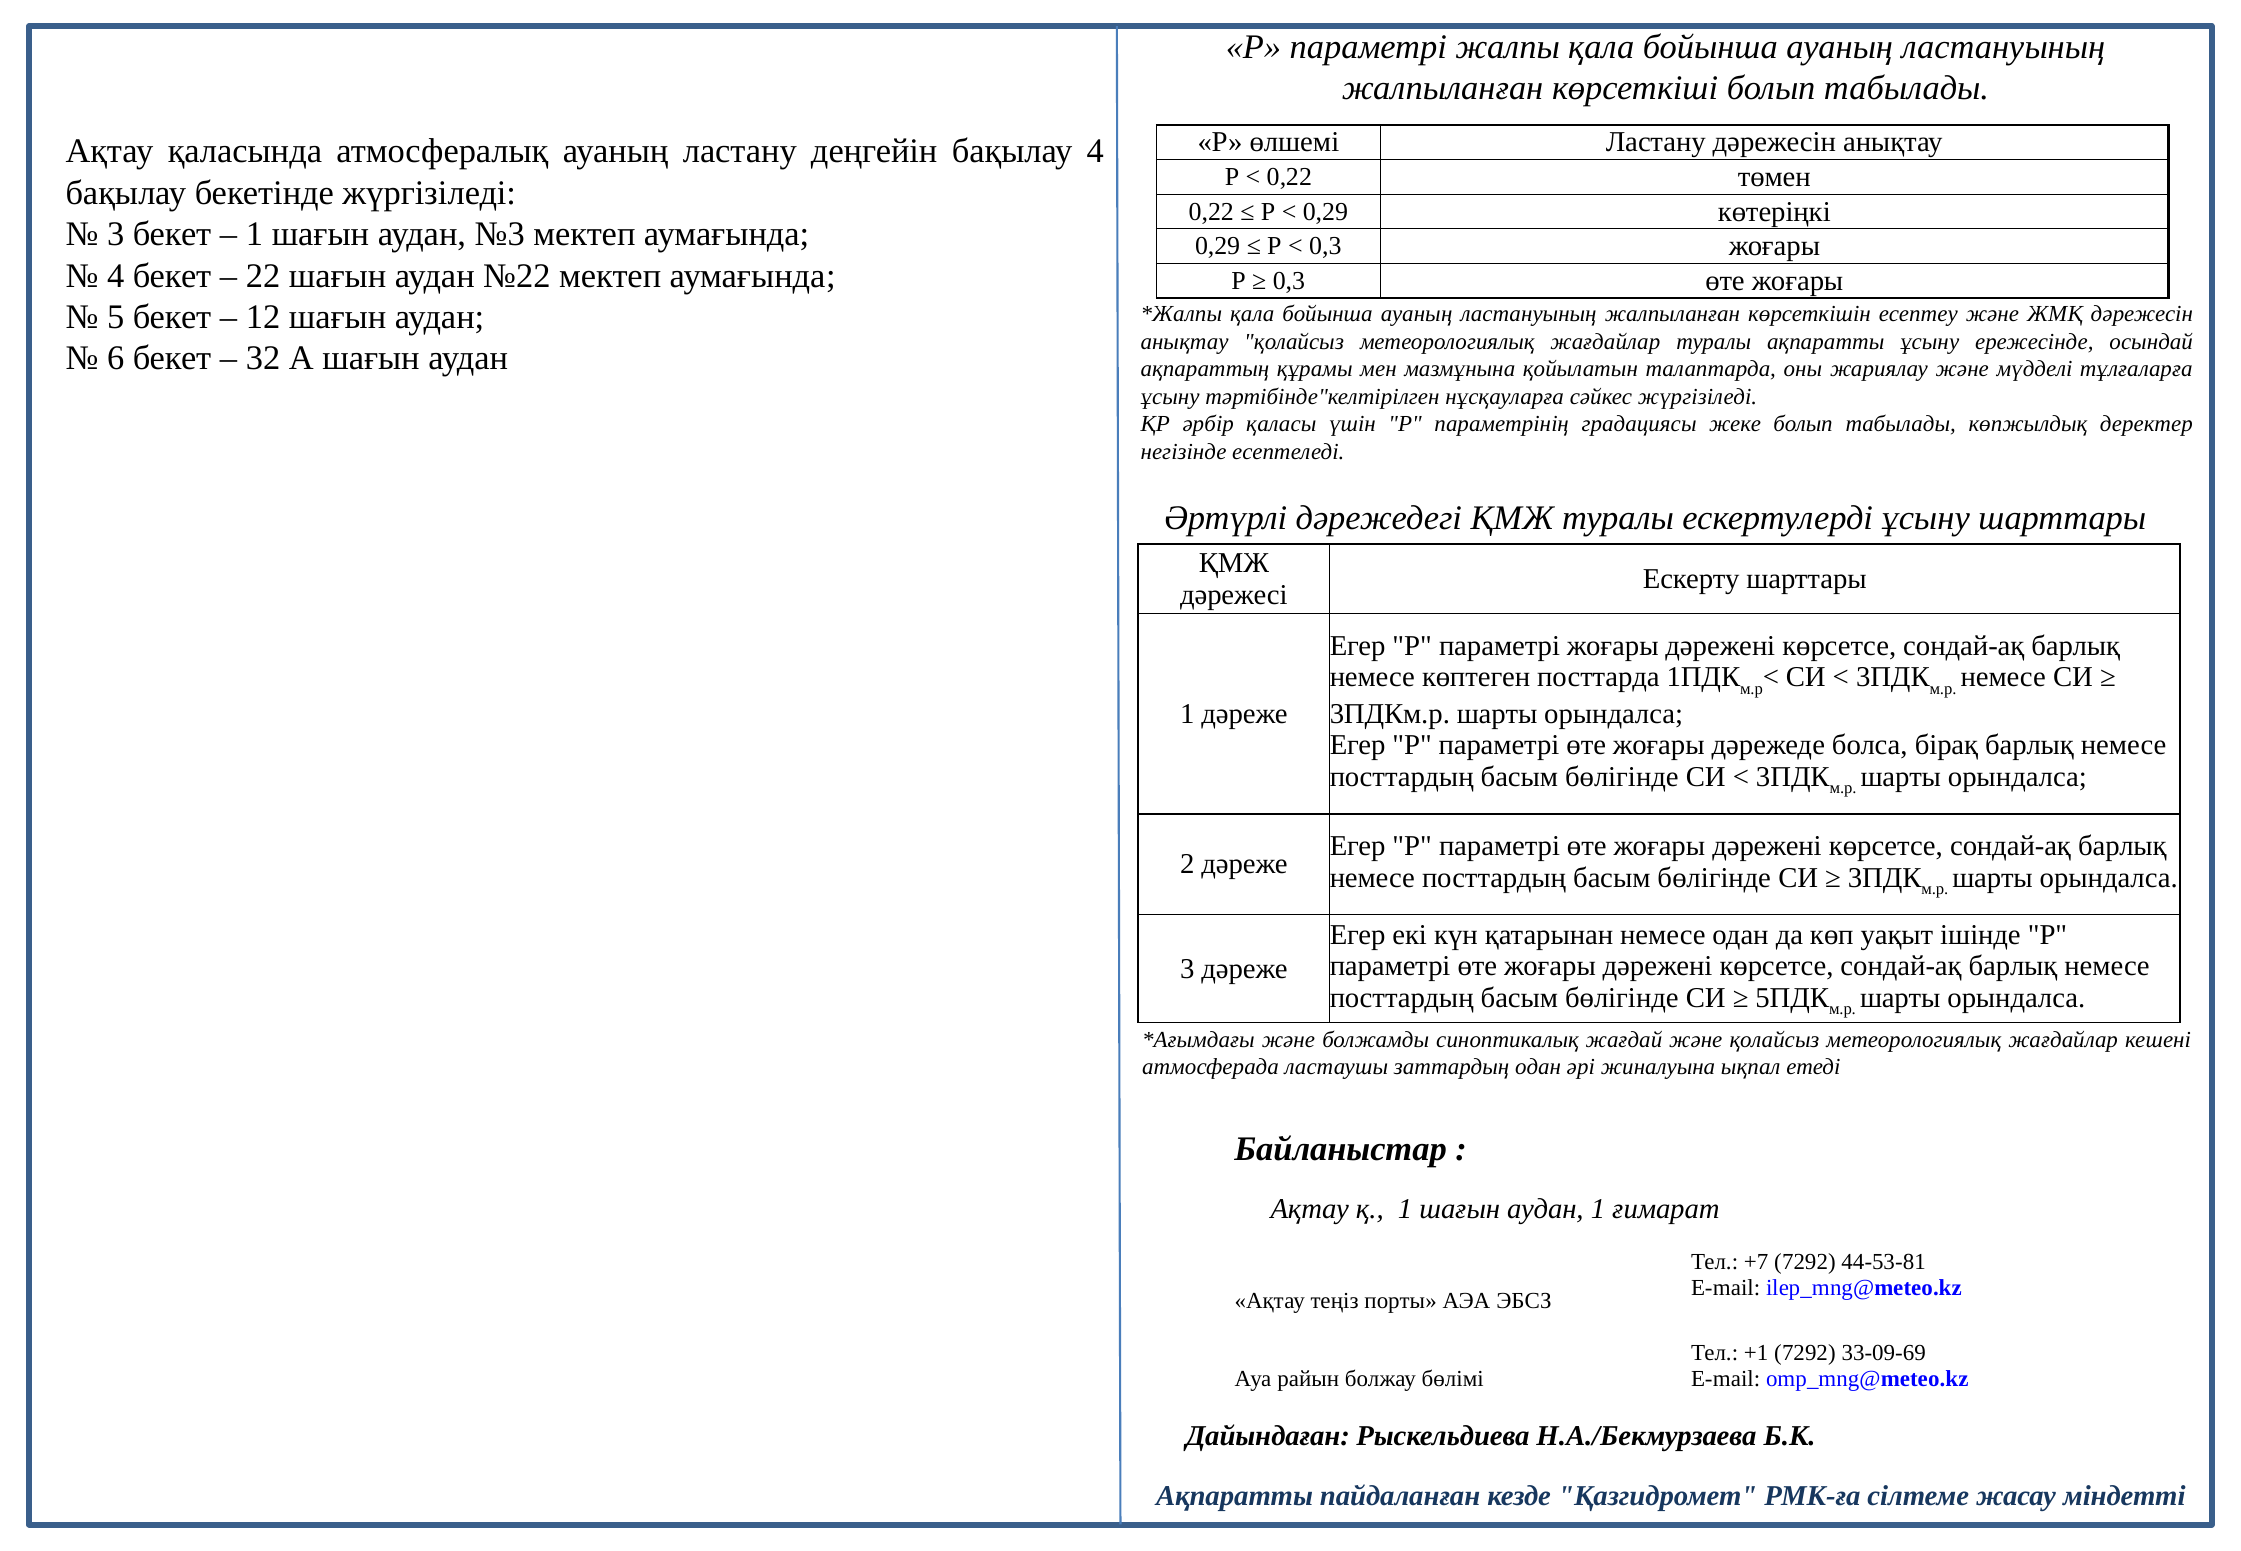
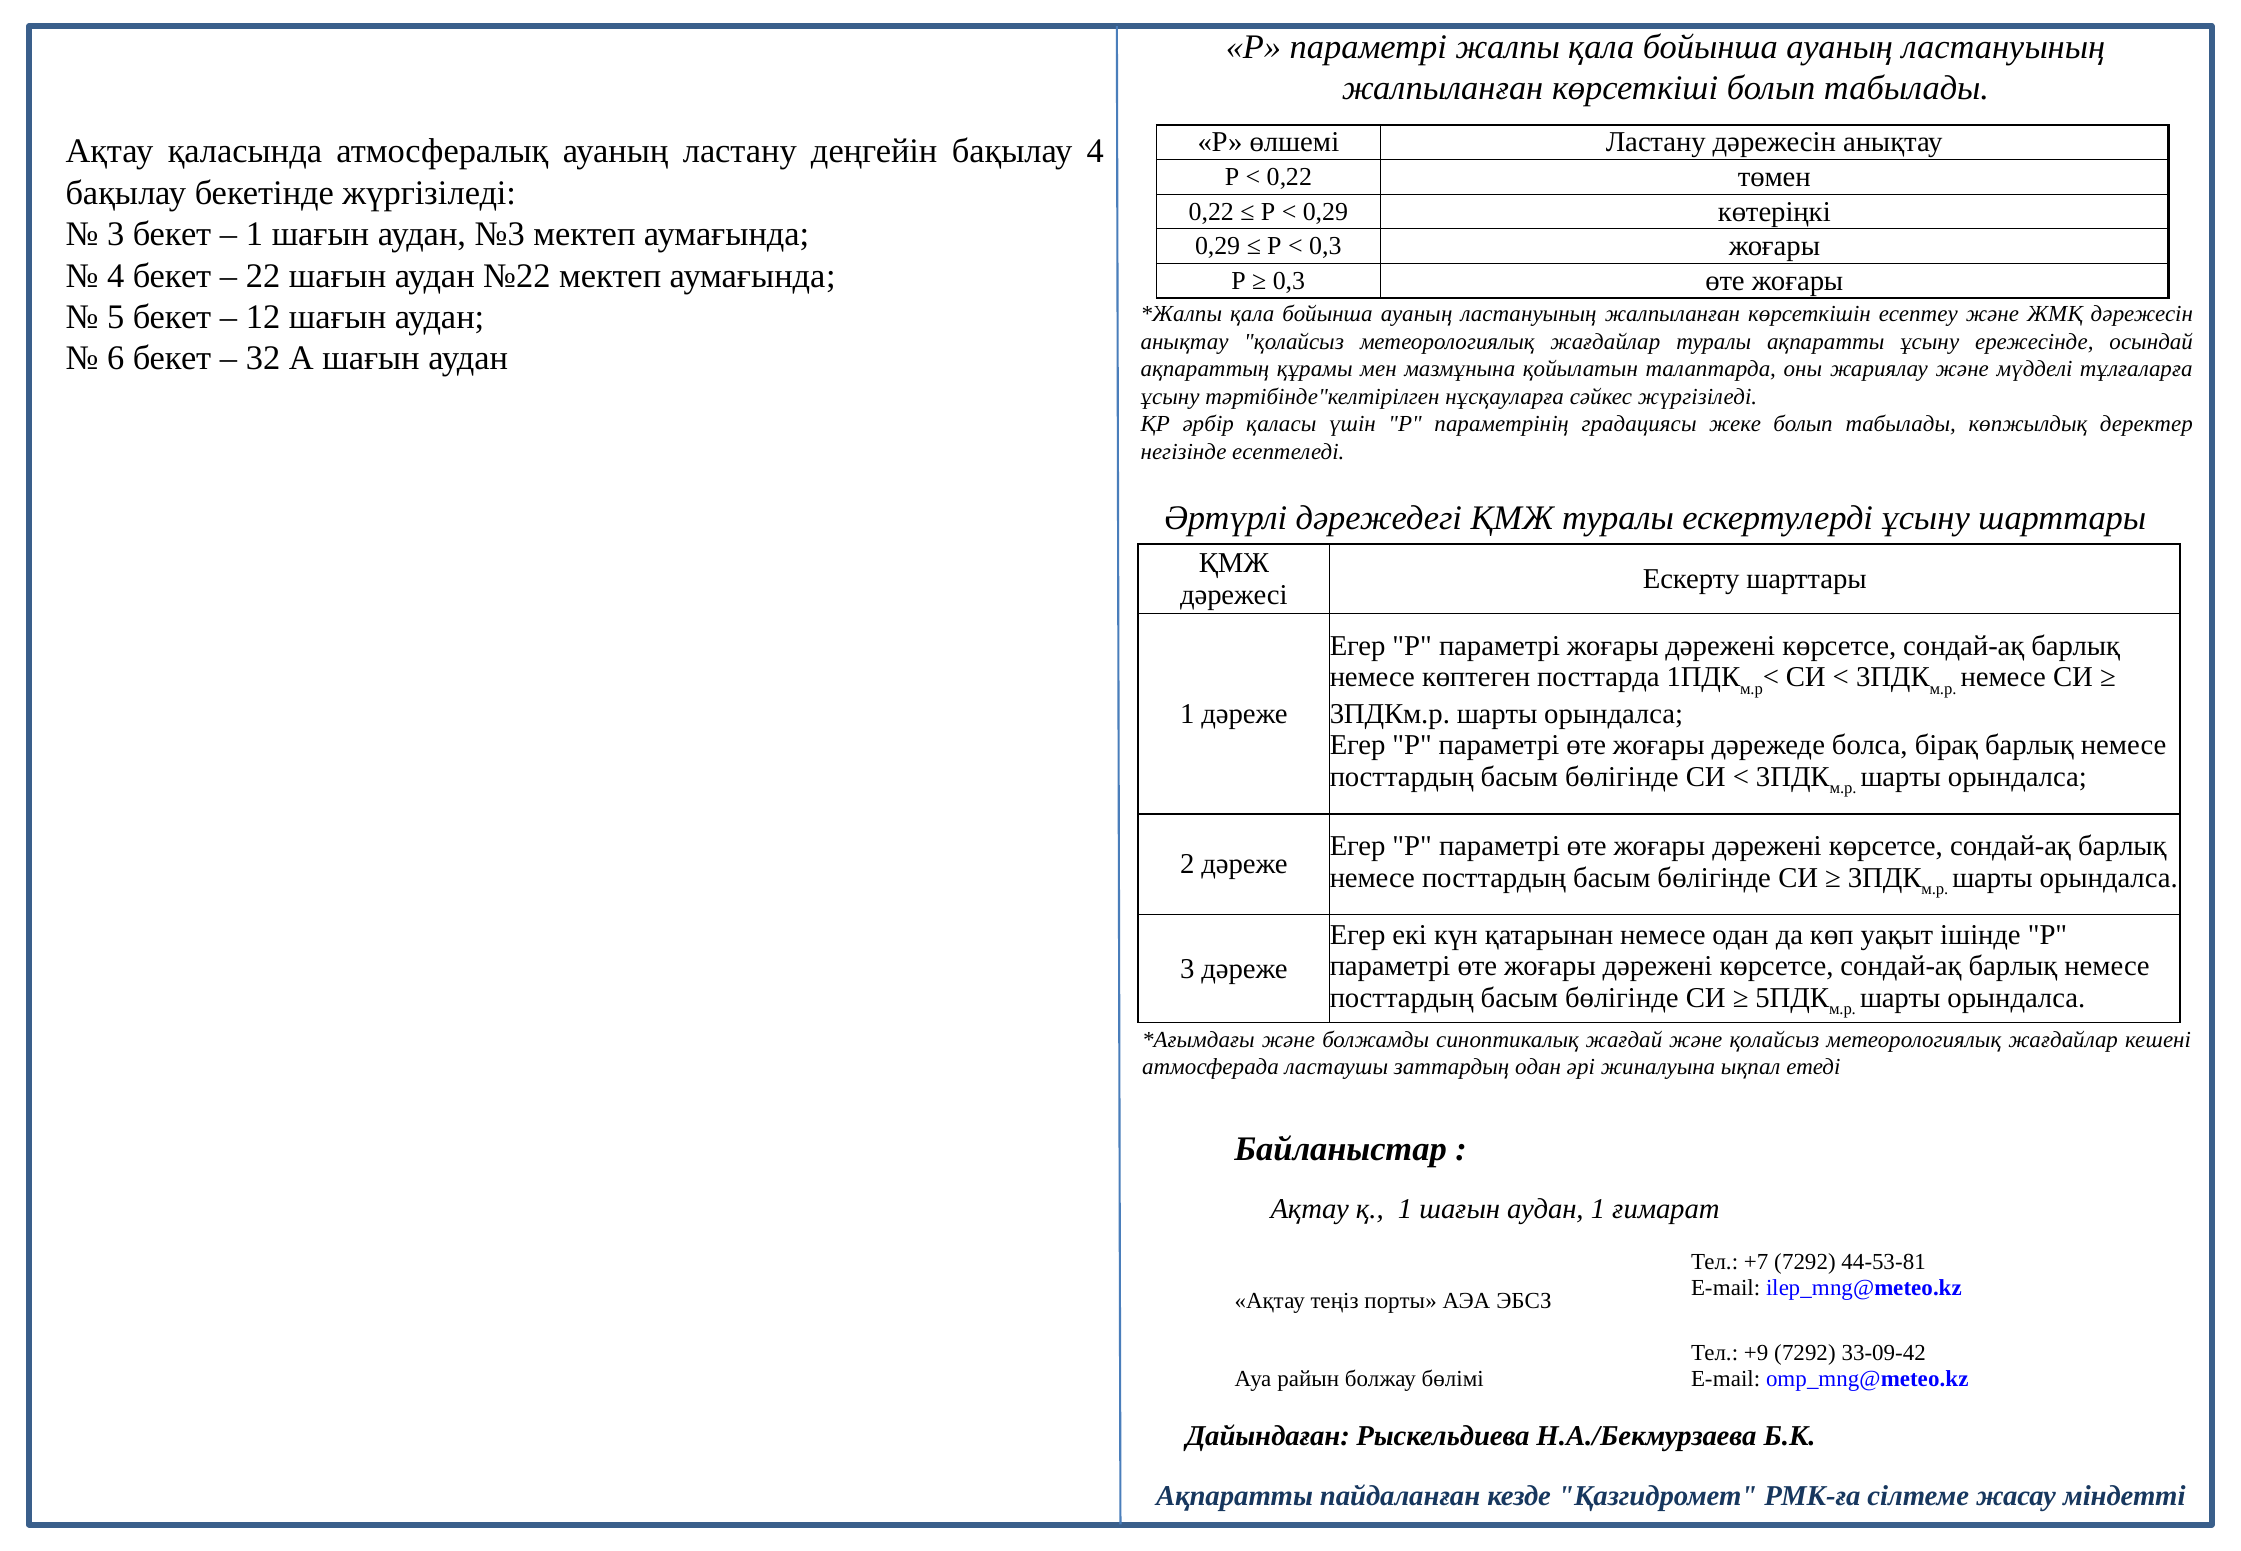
+1: +1 -> +9 (1756, 1353)
33-09-69: 33-09-69 -> 33-09-42 (1884, 1353)
